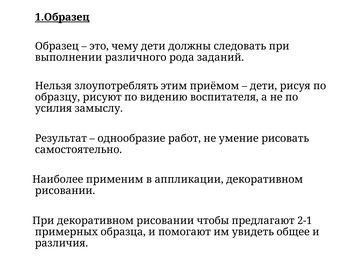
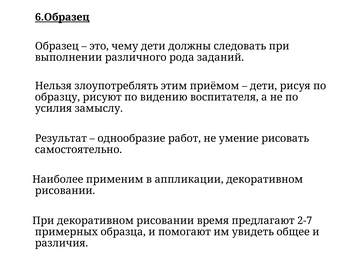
1.Образец: 1.Образец -> 6.Образец (62, 17)
чтобы: чтобы -> время (213, 221)
2-1: 2-1 -> 2-7 (305, 221)
